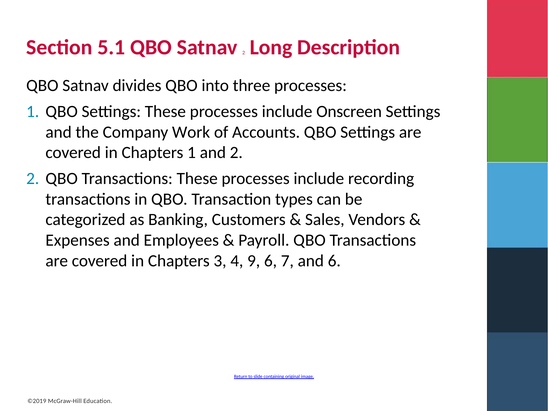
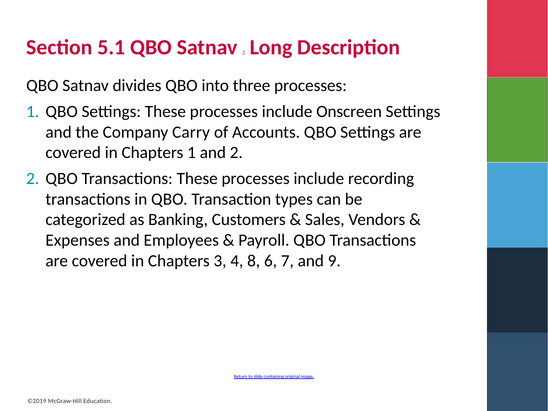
Work: Work -> Carry (191, 132)
9: 9 -> 8 (254, 261)
and 6: 6 -> 9 (334, 261)
